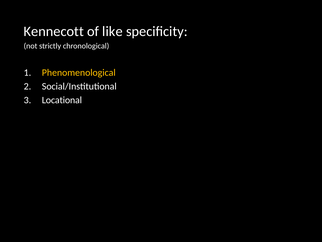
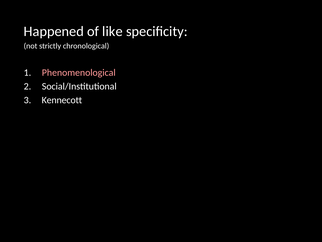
Kennecott: Kennecott -> Happened (54, 31)
Phenomenological colour: yellow -> pink (79, 72)
Locational: Locational -> Kennecott (62, 100)
